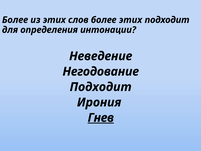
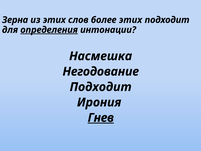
Более: Более -> Зерна (15, 20)
определения underline: none -> present (49, 30)
Неведение: Неведение -> Насмешка (101, 56)
